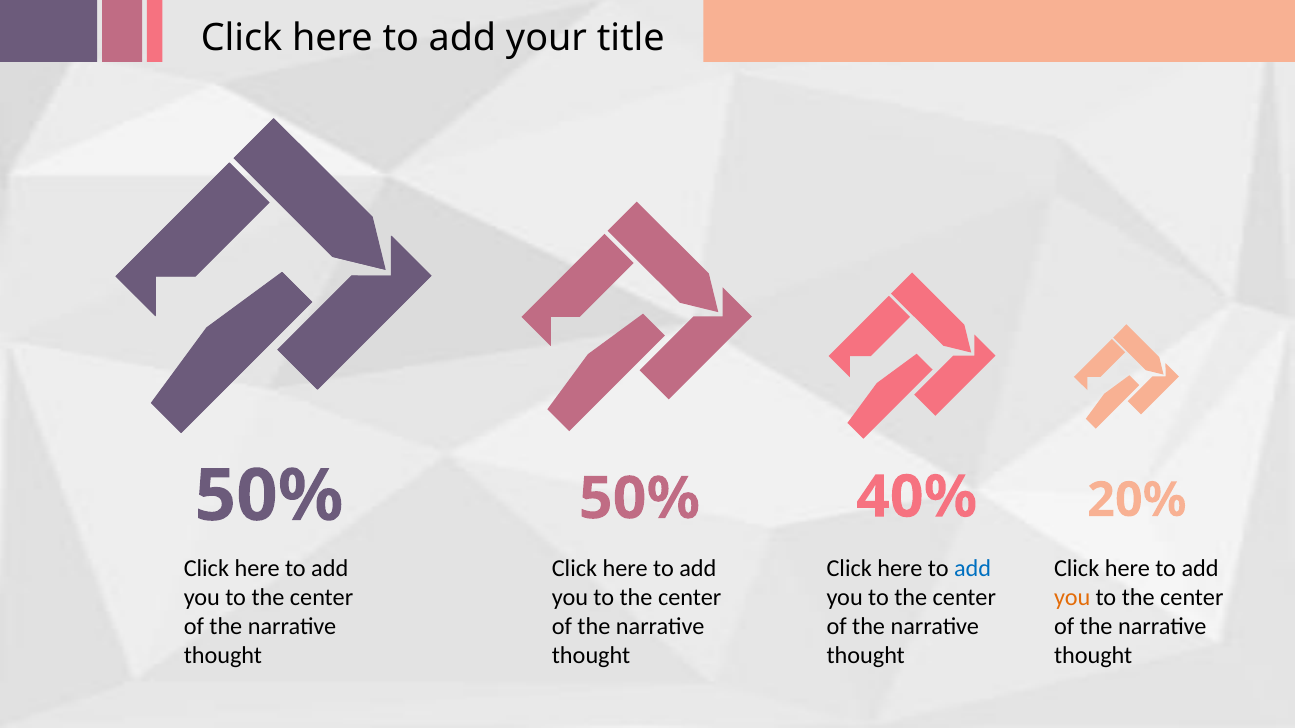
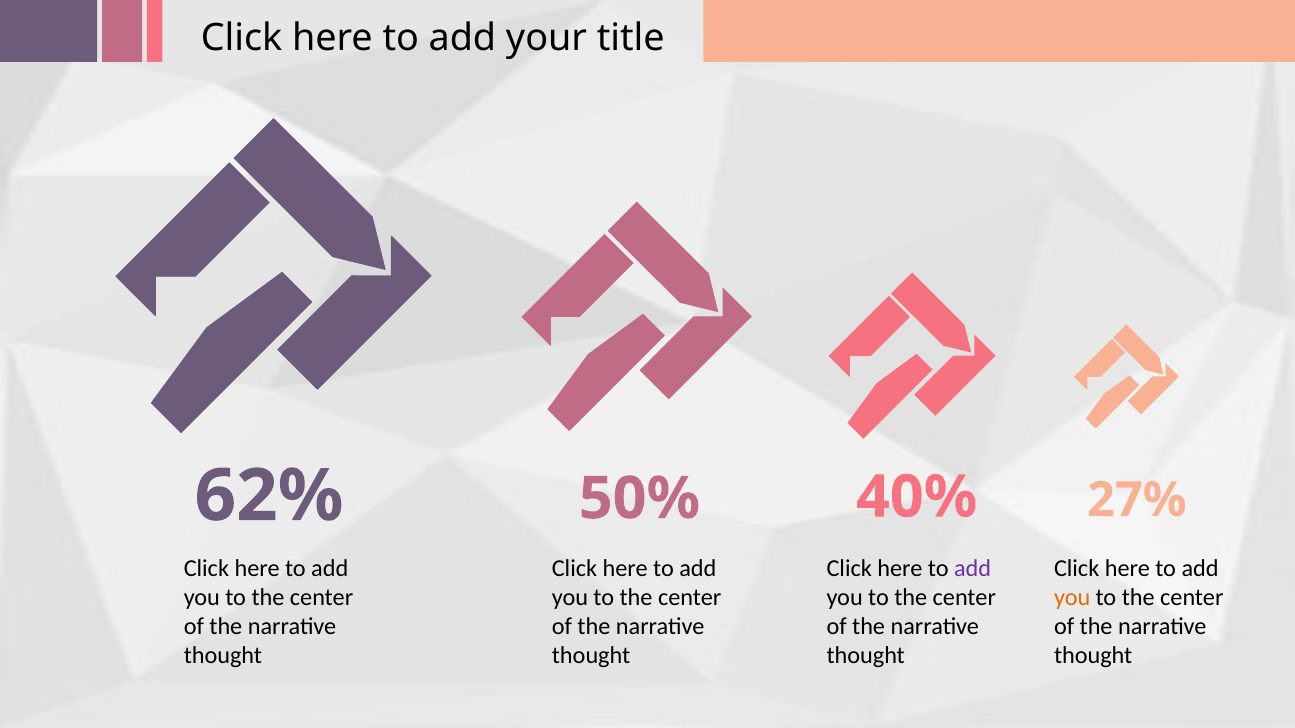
50%: 50% -> 62% (269, 496)
20%: 20% -> 27% (1137, 500)
add colour: blue -> purple (973, 568)
